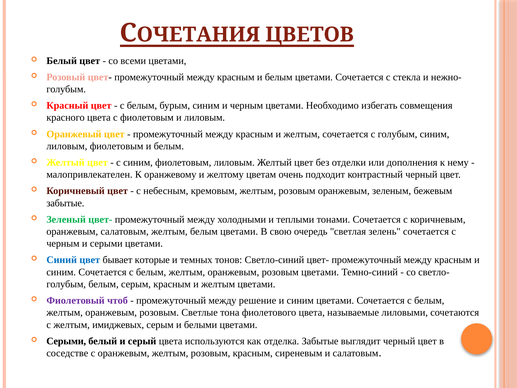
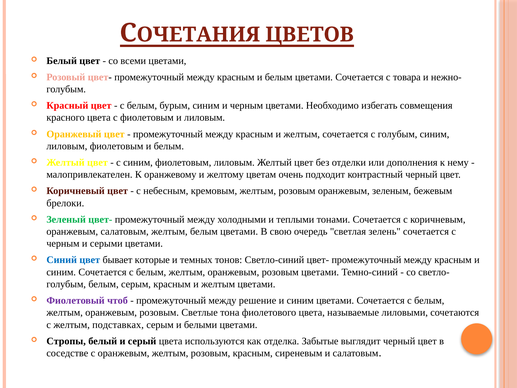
стекла: стекла -> товара (407, 77)
забытые: забытые -> брелоки (65, 203)
имиджевых: имиджевых -> подставках (118, 325)
Серыми: Серыми -> Стропы (66, 341)
